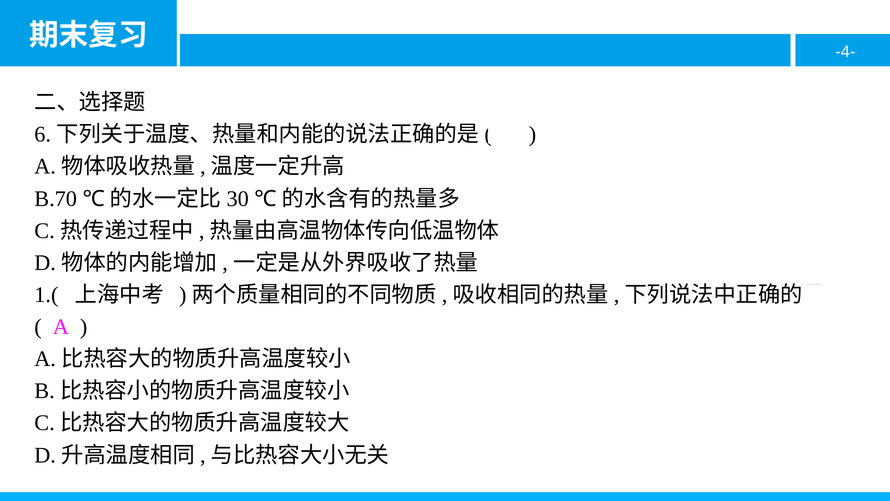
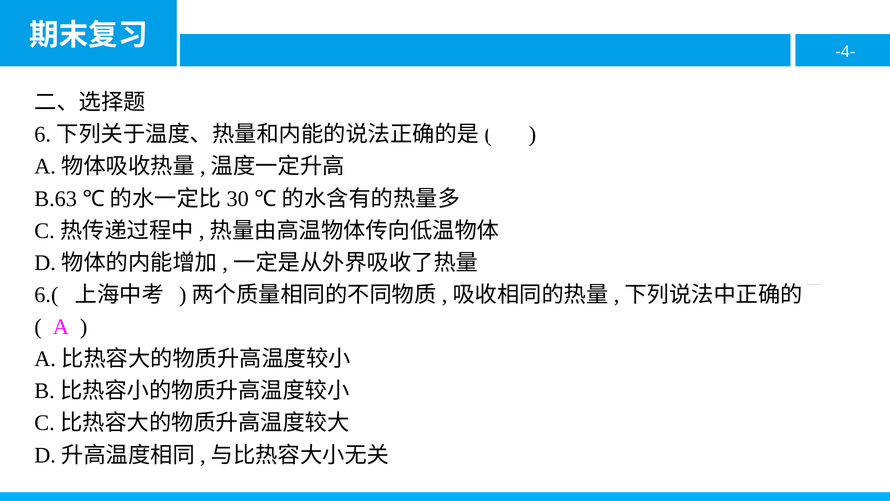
B.70: B.70 -> B.63 (56, 199)
1.(: 1.( -> 6.( (46, 295)
